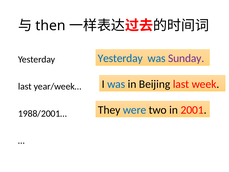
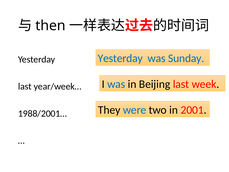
Sunday colour: purple -> blue (186, 58)
